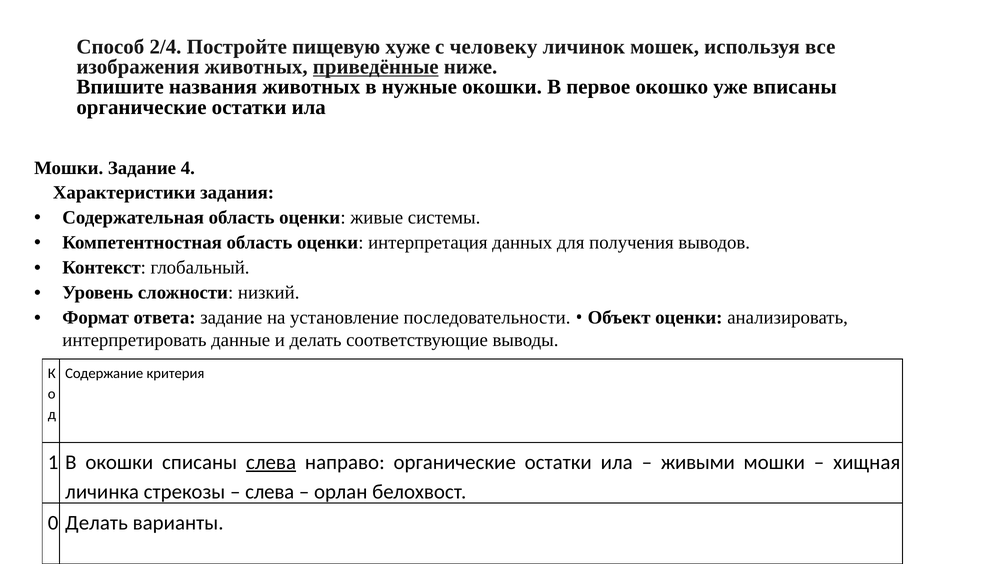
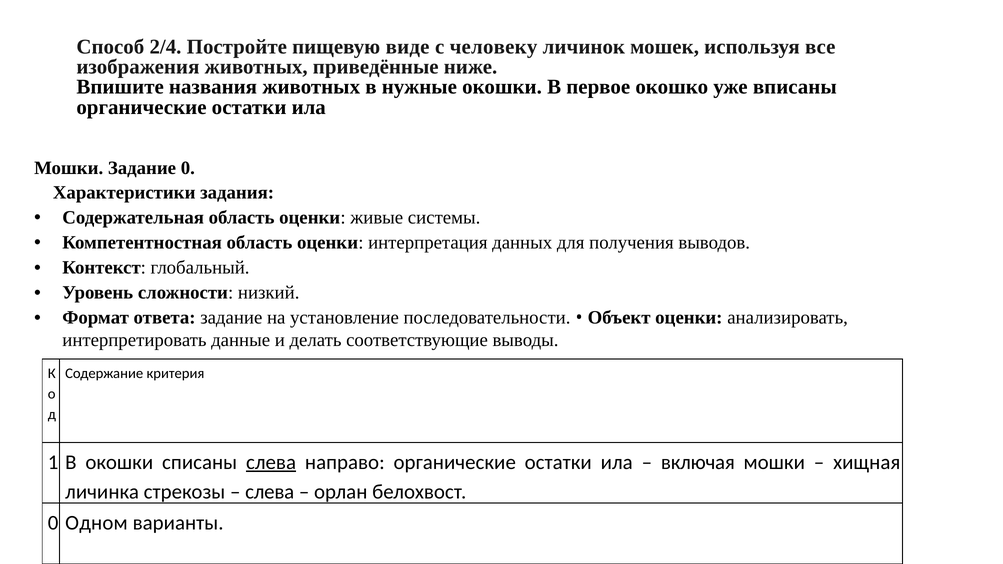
хуже: хуже -> виде (408, 47)
приведённые underline: present -> none (376, 67)
Задание 4: 4 -> 0 (188, 168)
живыми: живыми -> включая (698, 462)
0 Делать: Делать -> Одном (97, 523)
